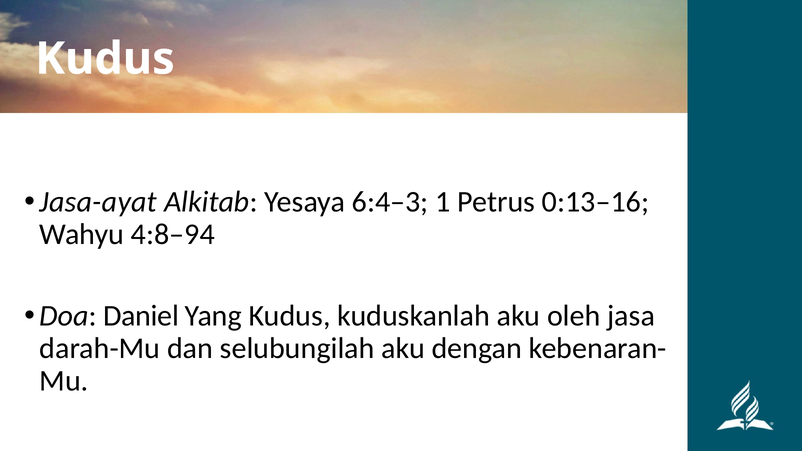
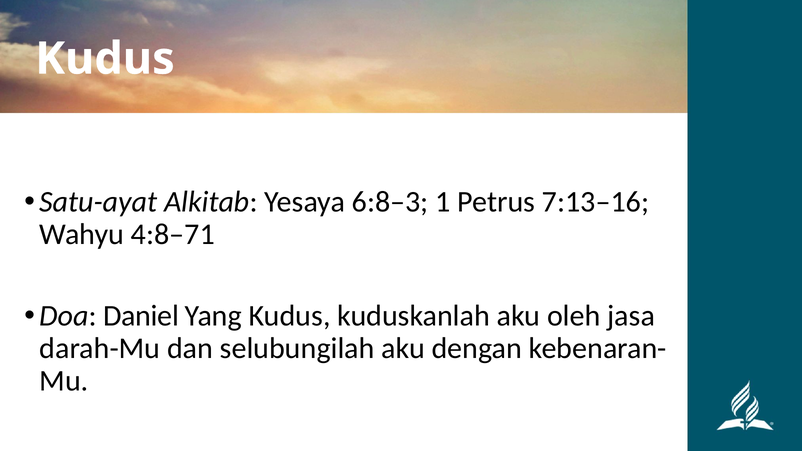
Jasa-ayat: Jasa-ayat -> Satu-ayat (98, 202)
6:4–3: 6:4–3 -> 6:8–3 (390, 202)
0:13–16: 0:13–16 -> 7:13–16 (595, 202)
4:8–94: 4:8–94 -> 4:8–71 (173, 234)
